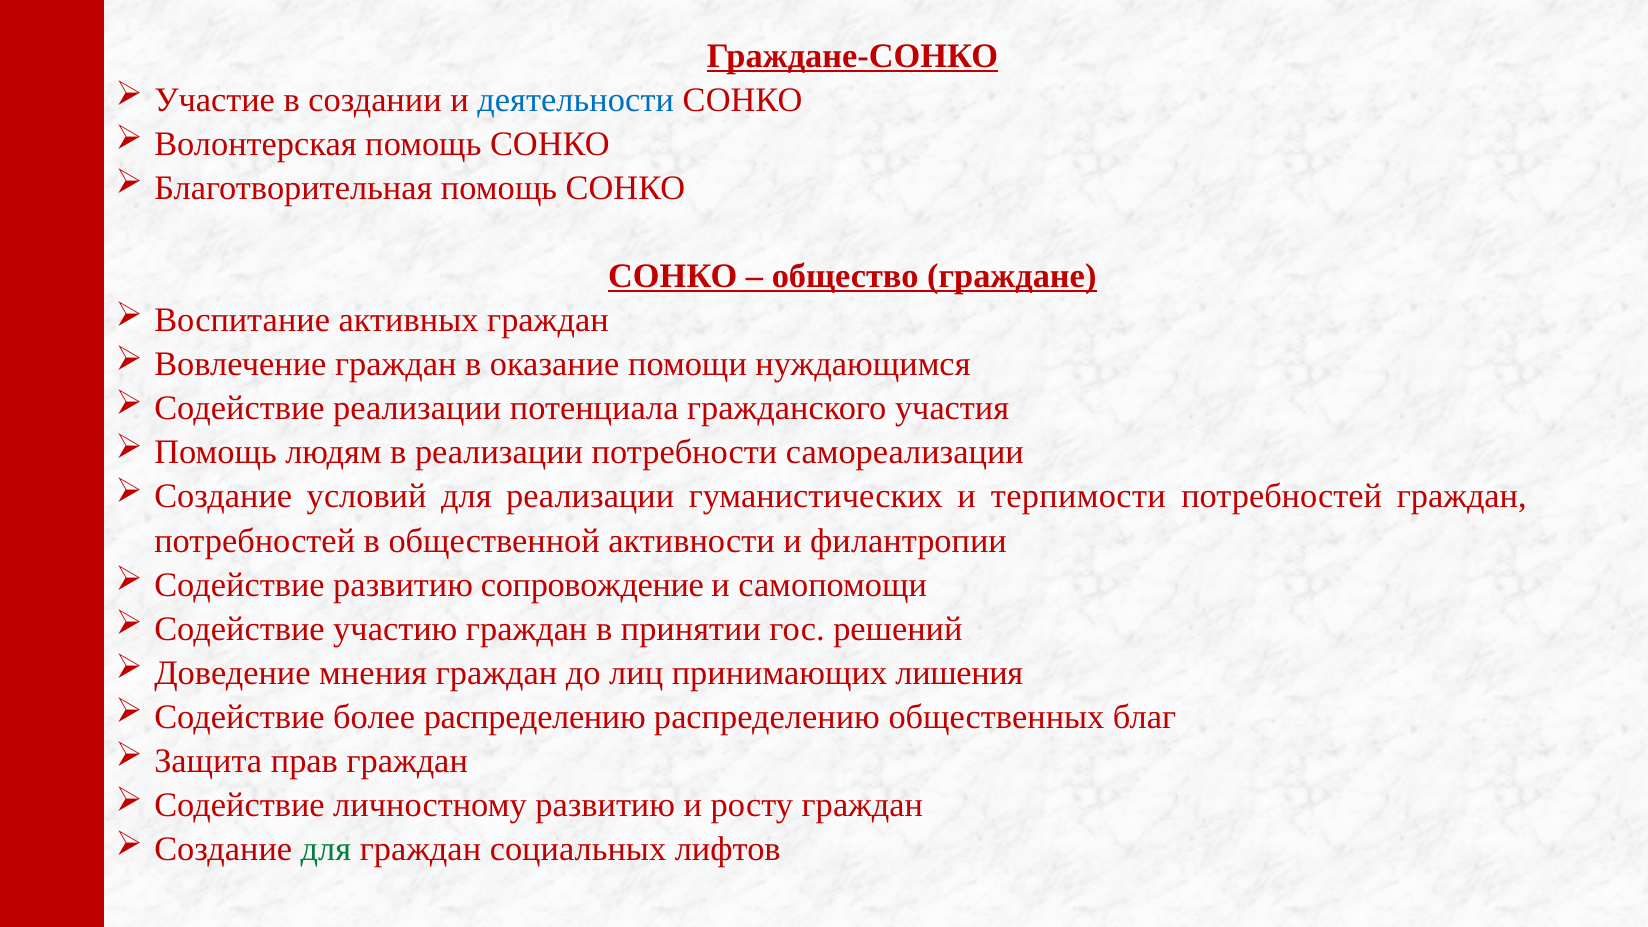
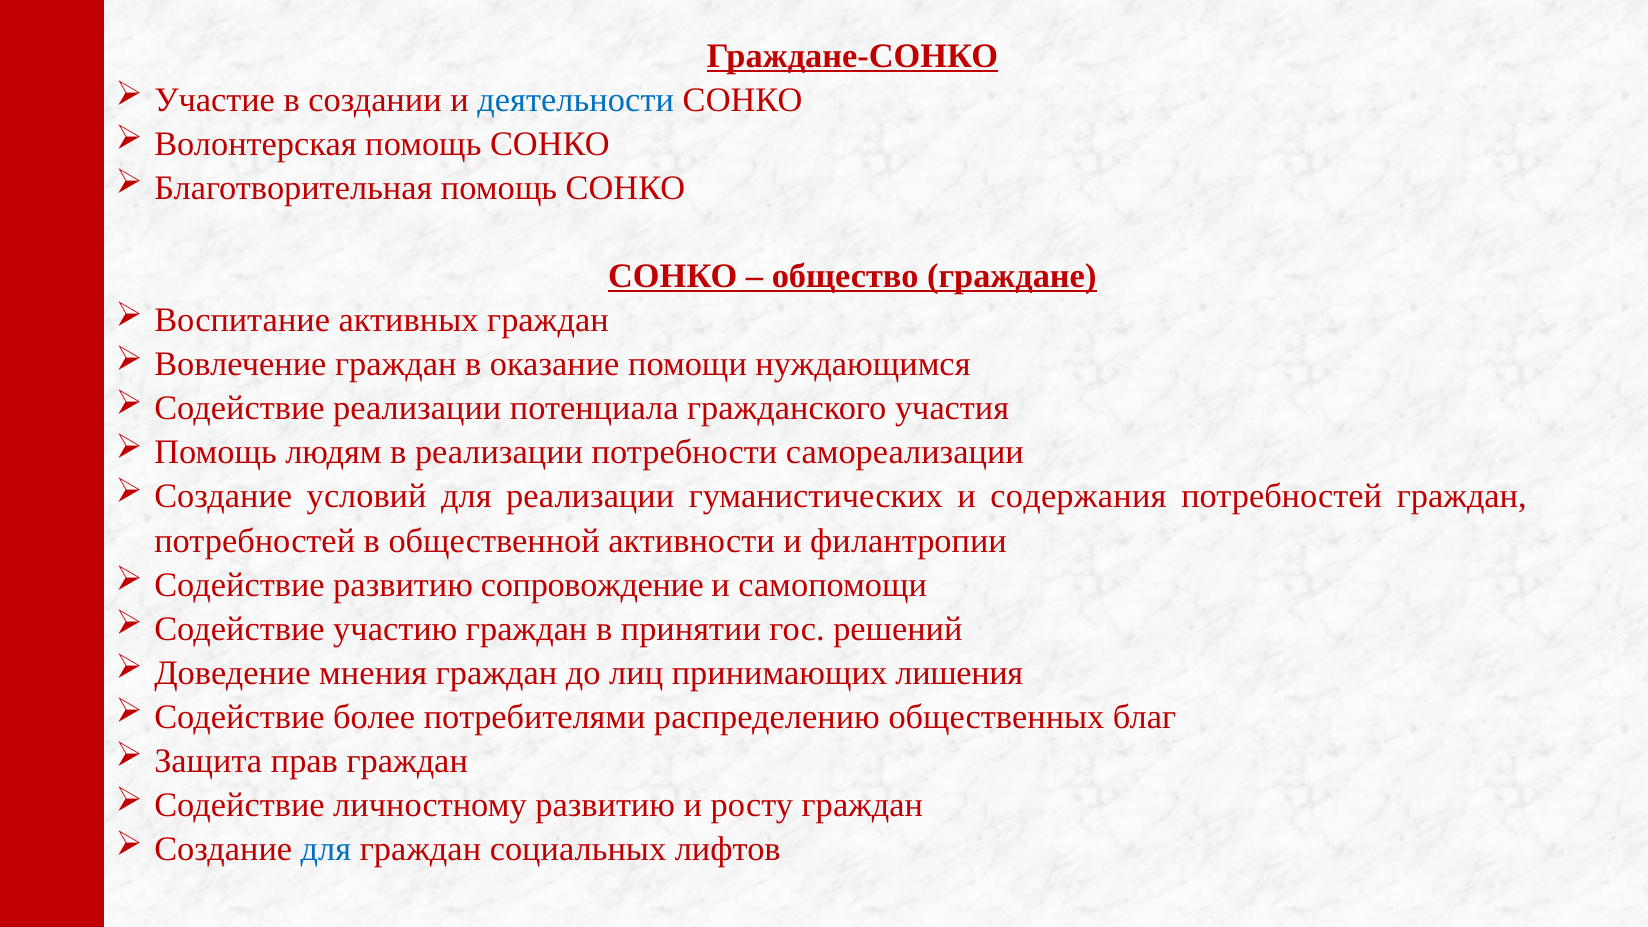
терпимости: терпимости -> содержания (1078, 497)
более распределению: распределению -> потребителями (535, 717)
для colour: green -> blue (326, 850)
